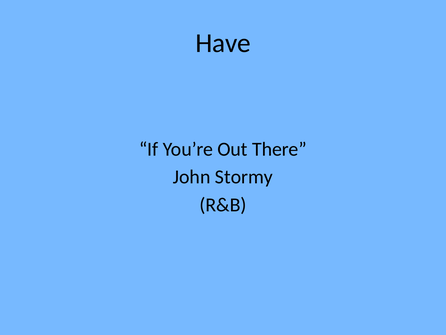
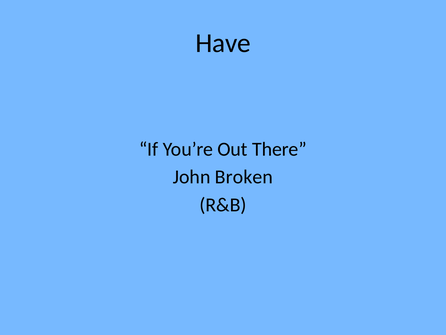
Stormy: Stormy -> Broken (244, 177)
